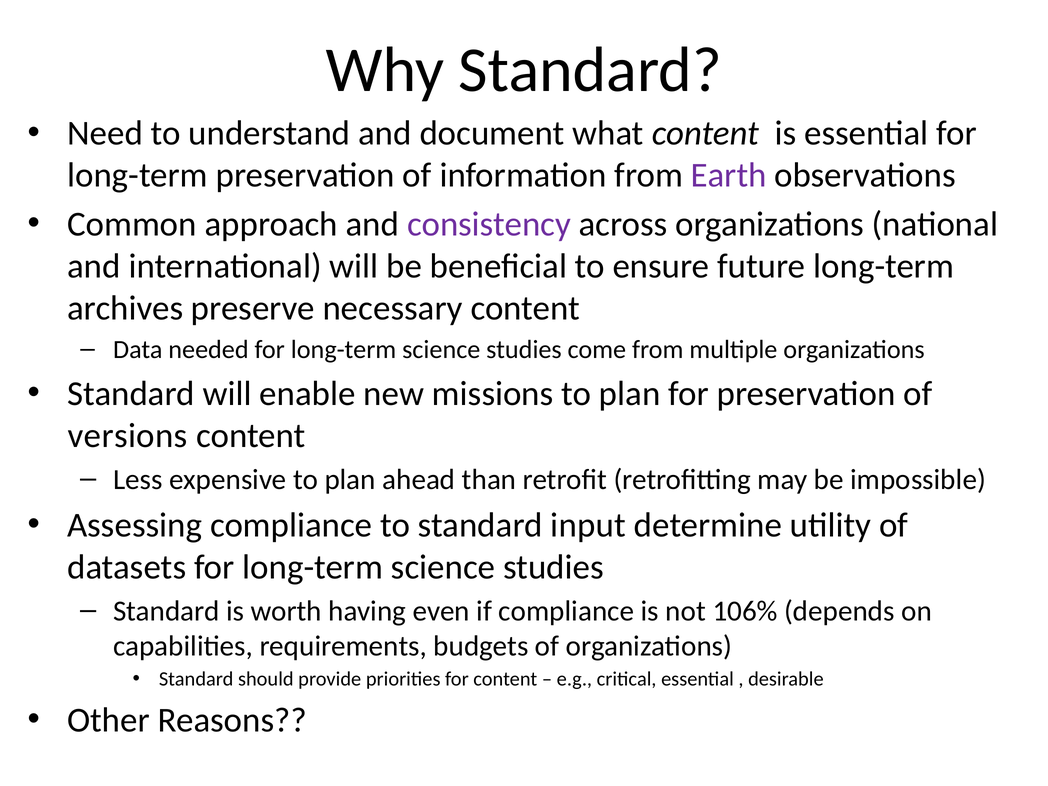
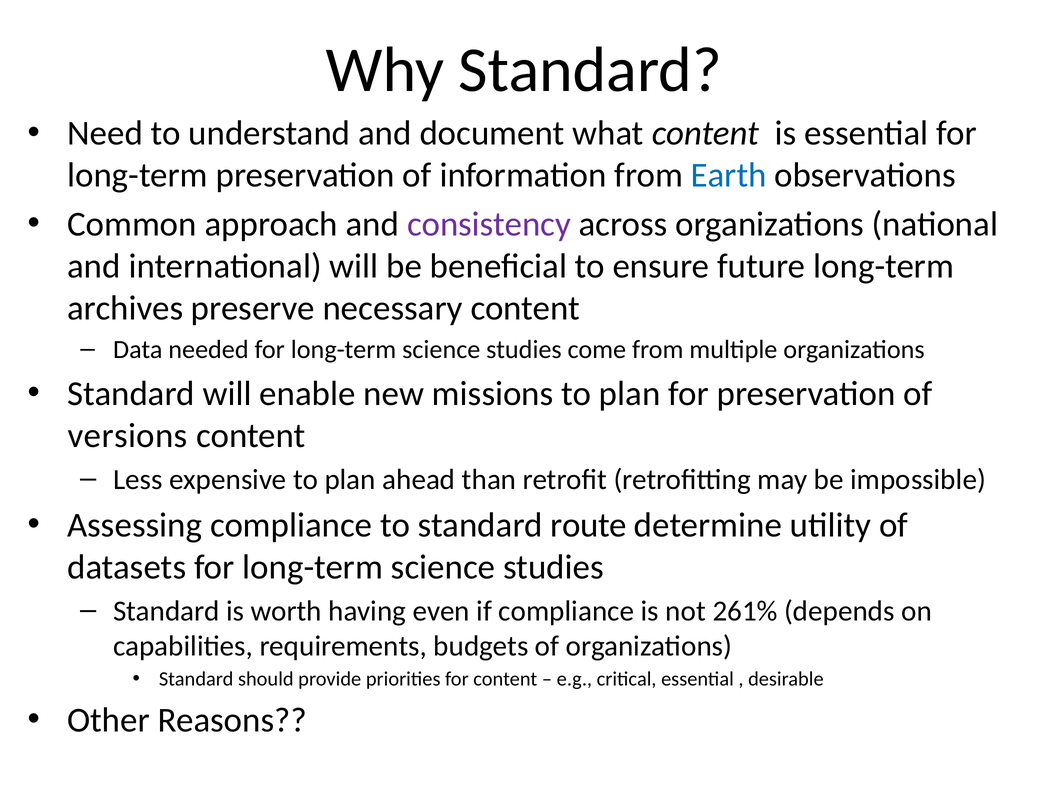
Earth colour: purple -> blue (729, 175)
input: input -> route (588, 525)
106%: 106% -> 261% (745, 611)
